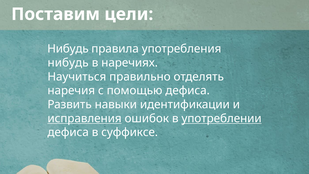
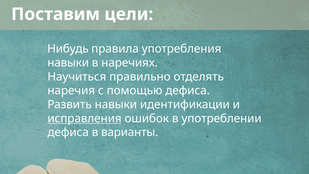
нибудь: нибудь -> навыки (68, 63)
употреблении underline: present -> none (222, 118)
суффиксе: суффиксе -> варианты (130, 132)
